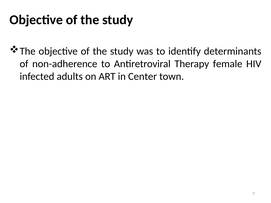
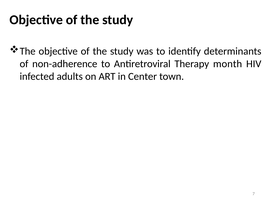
female: female -> month (228, 64)
